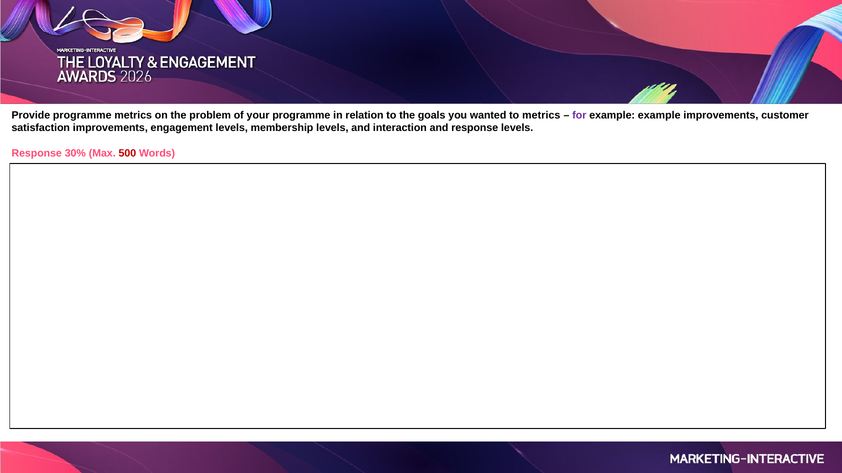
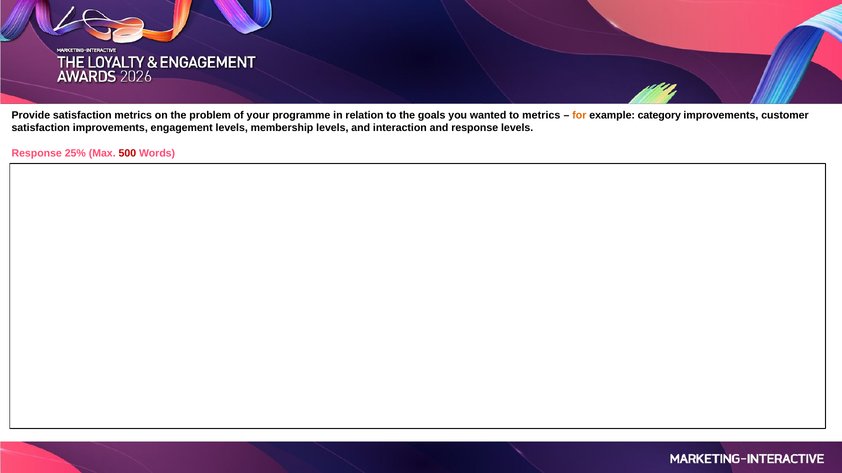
Provide programme: programme -> satisfaction (82, 115)
for colour: purple -> orange (579, 115)
example example: example -> category (659, 115)
30%: 30% -> 25% (75, 153)
